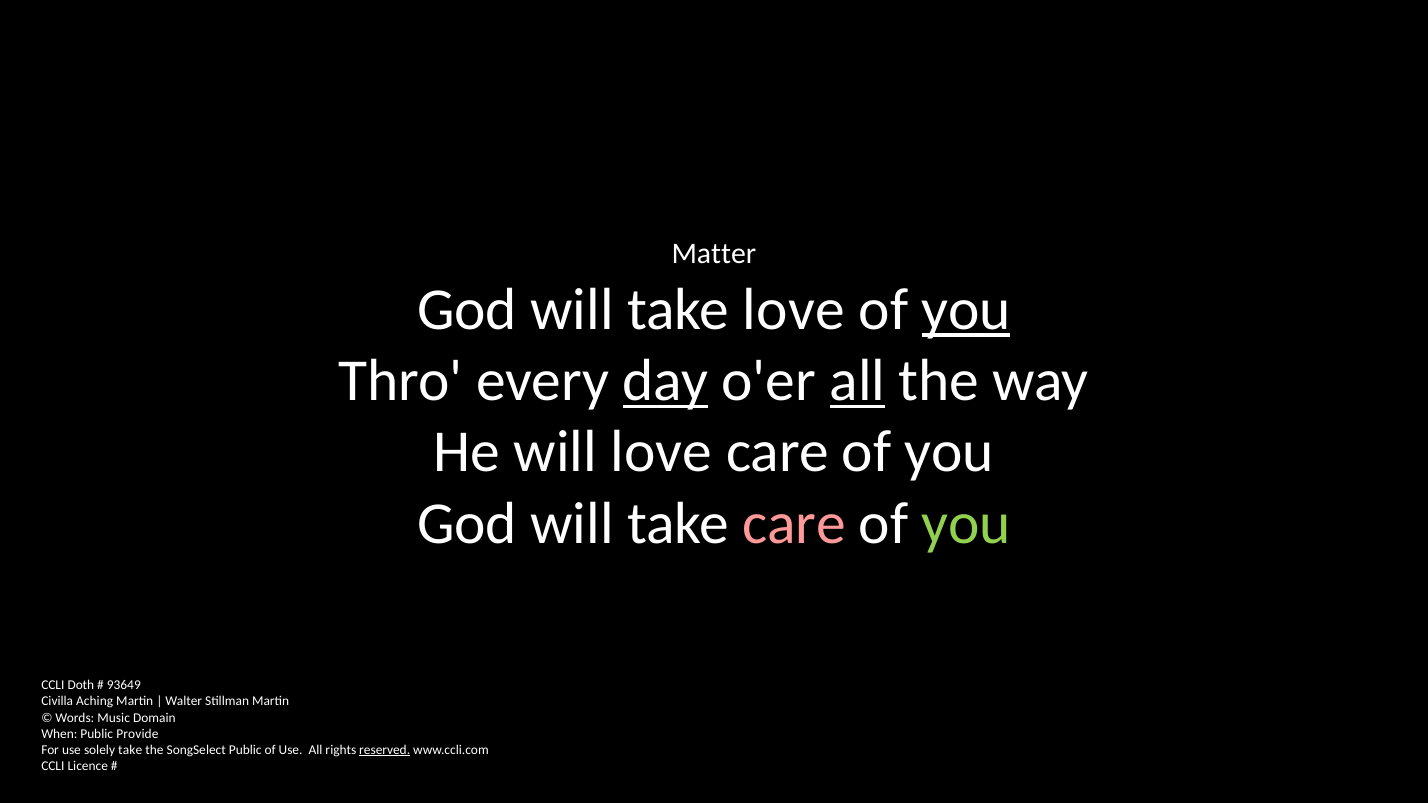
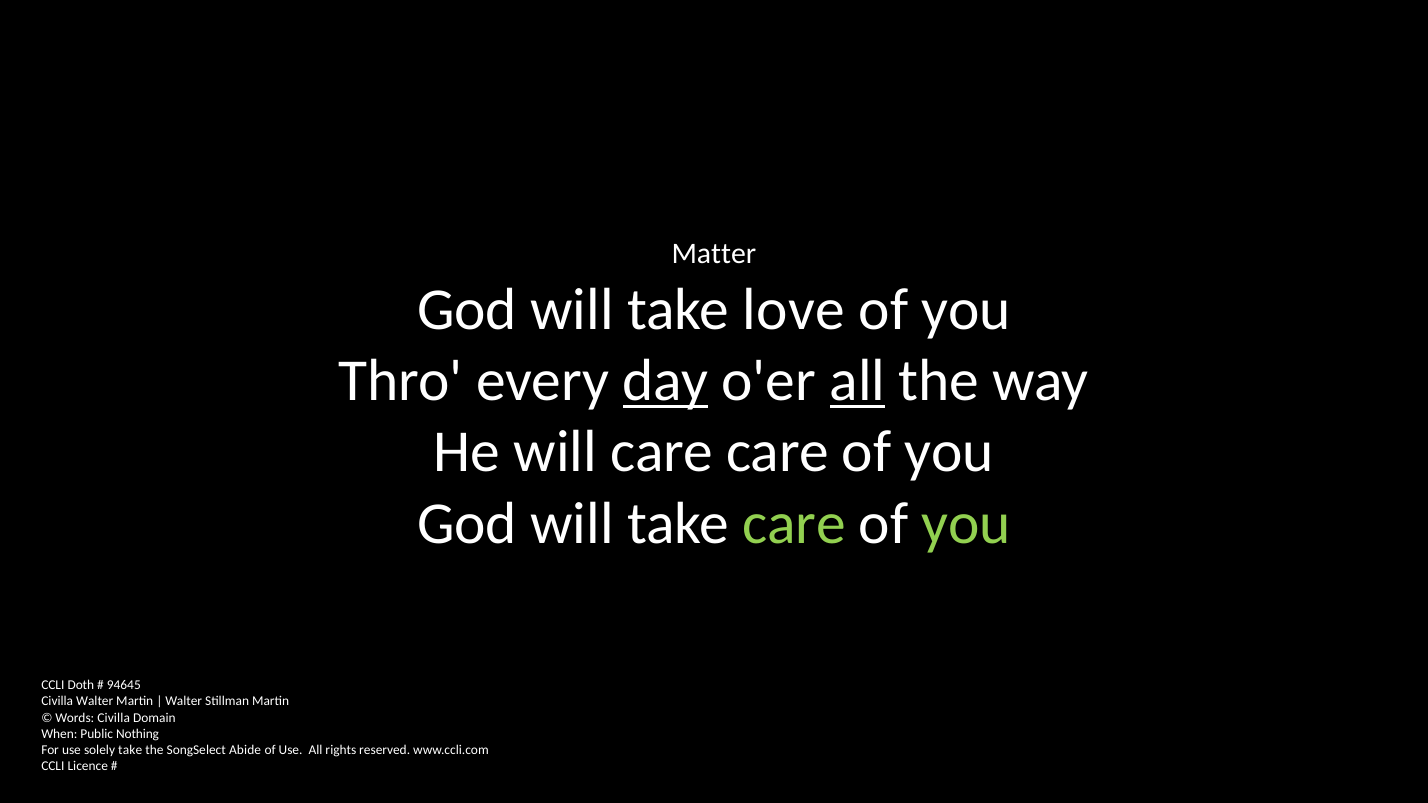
you underline: present -> none (966, 310)
will love: love -> care (662, 452)
care colour: pink -> light green (794, 524)
93649: 93649 -> 94645 (124, 686)
Civilla Aching: Aching -> Walter (95, 702)
Words Music: Music -> Civilla (114, 718)
Provide: Provide -> Nothing (138, 734)
SongSelect Public: Public -> Abide (245, 750)
reserved underline: present -> none (385, 750)
